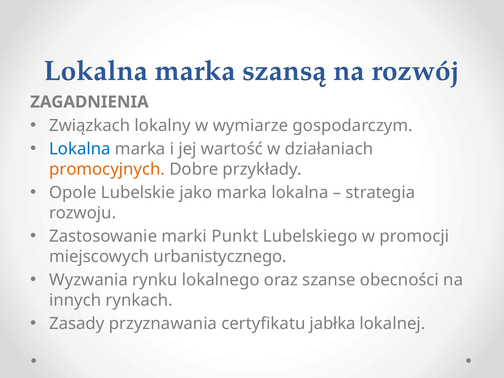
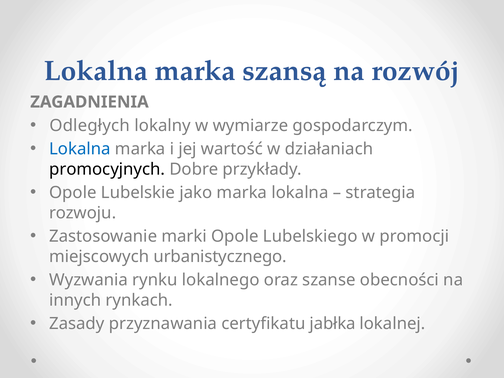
Związkach: Związkach -> Odległych (90, 125)
promocyjnych colour: orange -> black (107, 169)
marki Punkt: Punkt -> Opole (235, 236)
